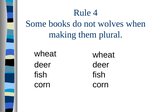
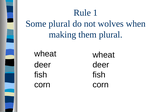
4: 4 -> 1 (95, 13)
Some books: books -> plural (59, 24)
